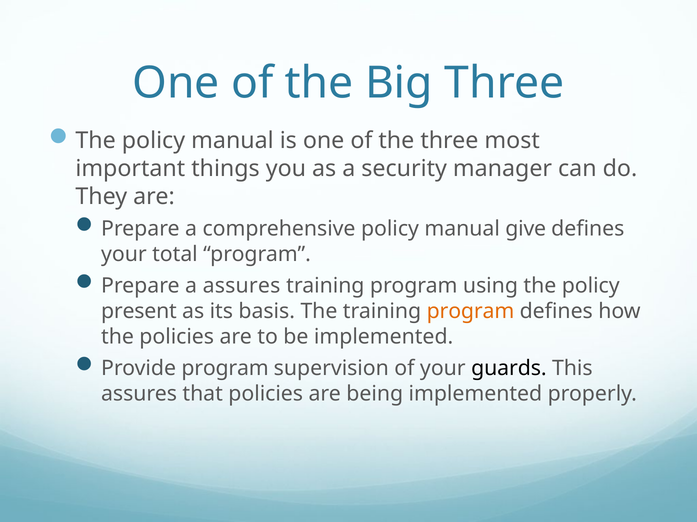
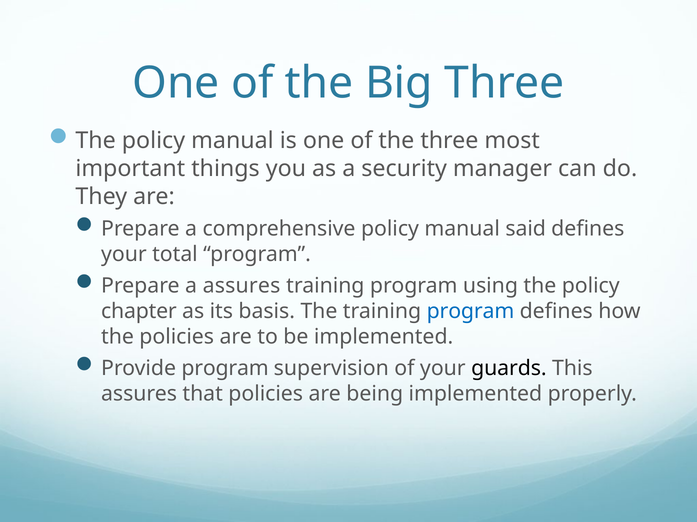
give: give -> said (526, 229)
present: present -> chapter (139, 312)
program colour: orange -> blue (470, 312)
